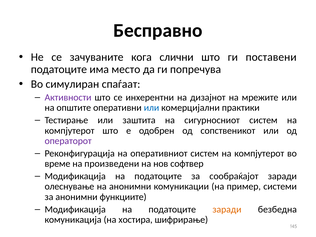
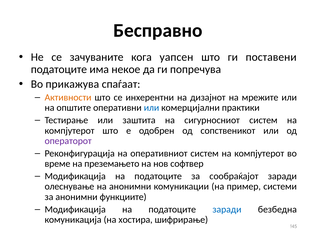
слични: слични -> уапсен (176, 57)
место: место -> некое (126, 69)
симулиран: симулиран -> прикажува (72, 84)
Активности colour: purple -> orange (68, 97)
произведени: произведени -> преземањето (112, 164)
заради colour: orange -> blue (227, 209)
